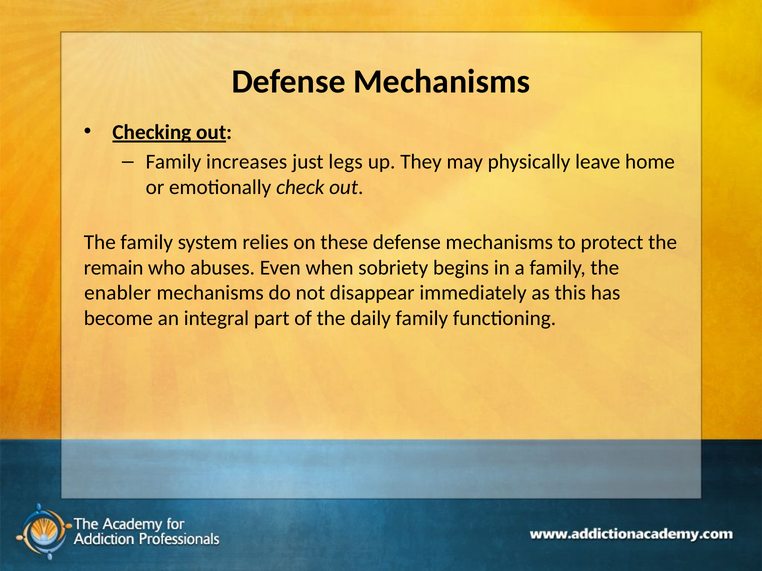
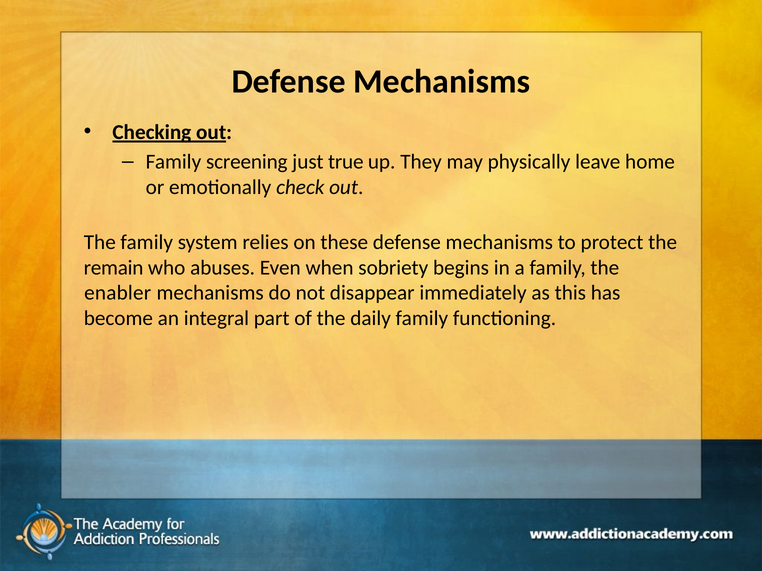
increases: increases -> screening (247, 162)
legs: legs -> true (346, 162)
